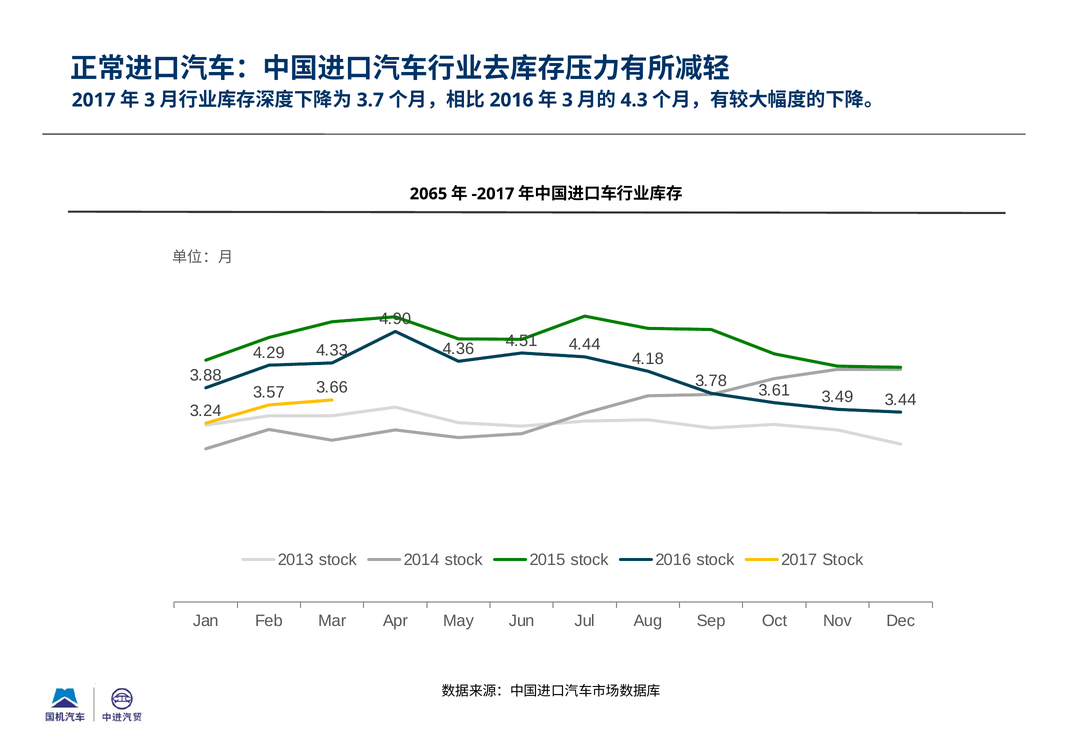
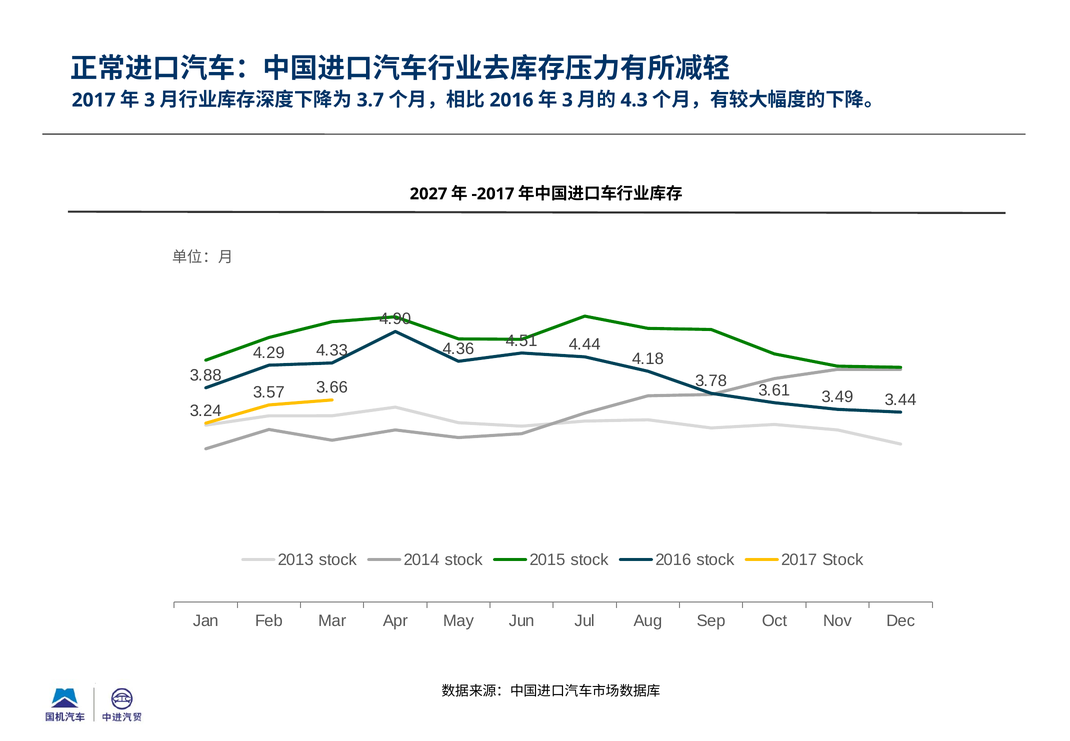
2065: 2065 -> 2027 (429, 194)
